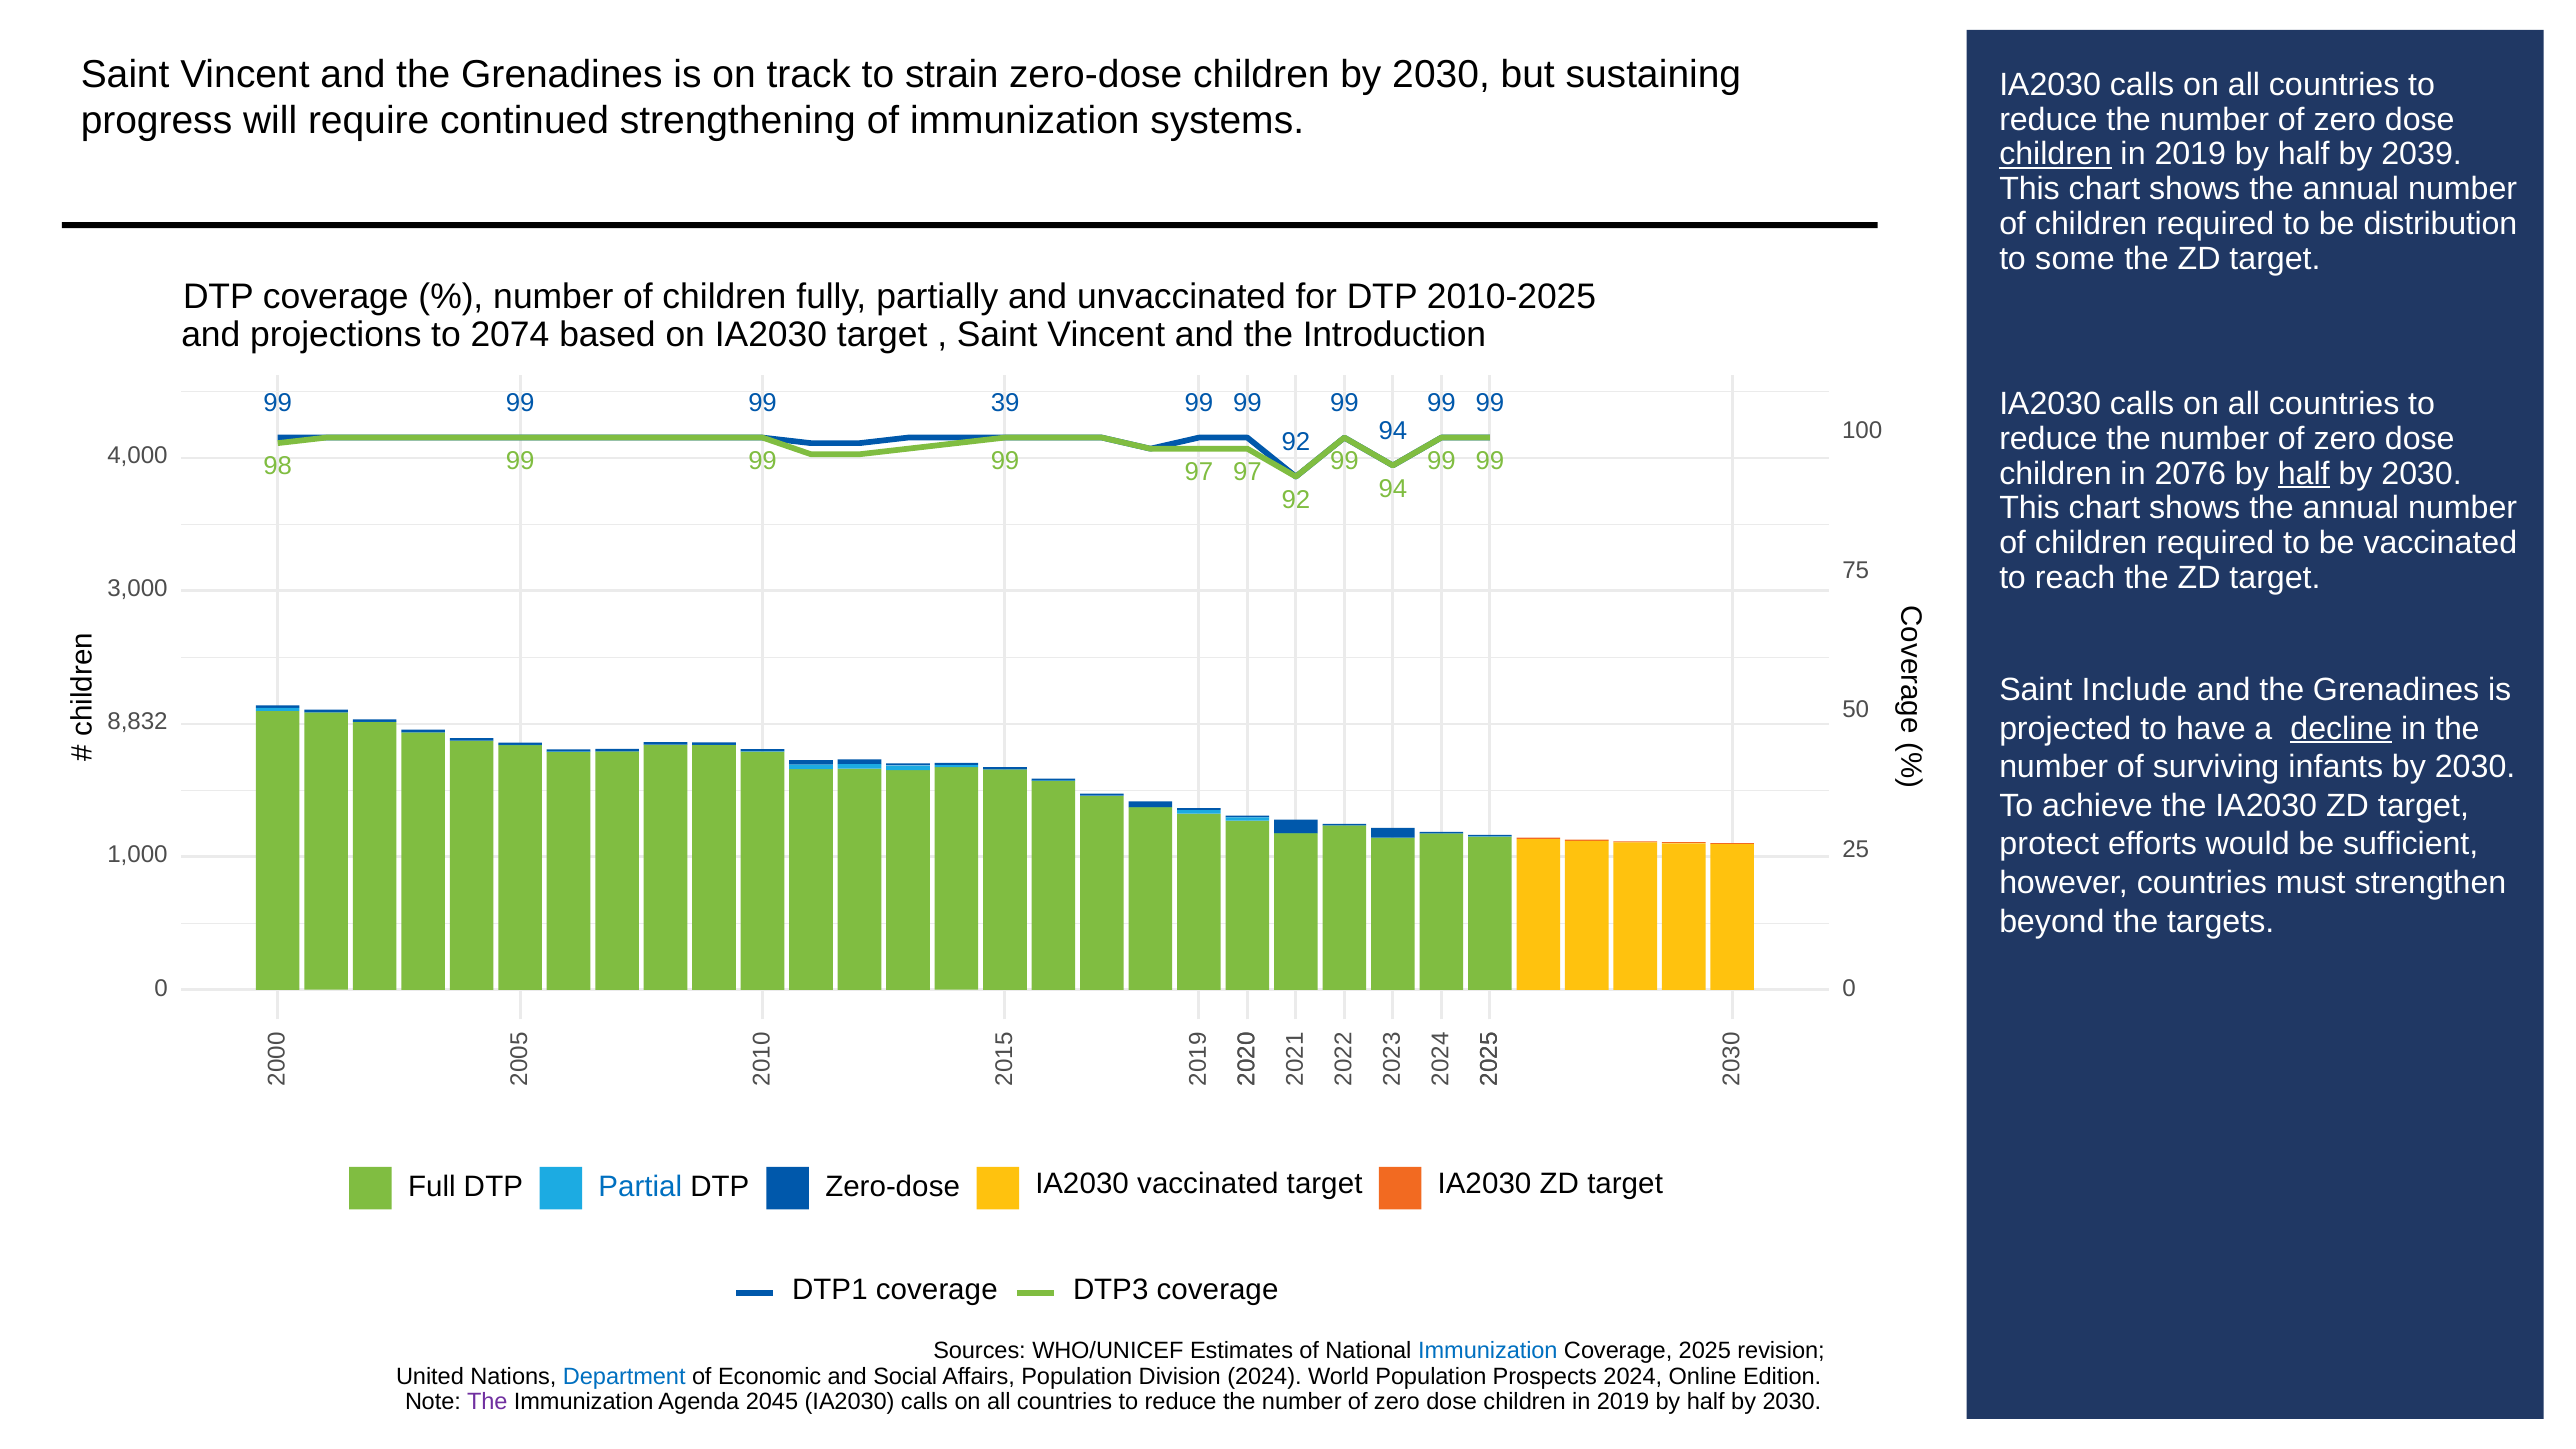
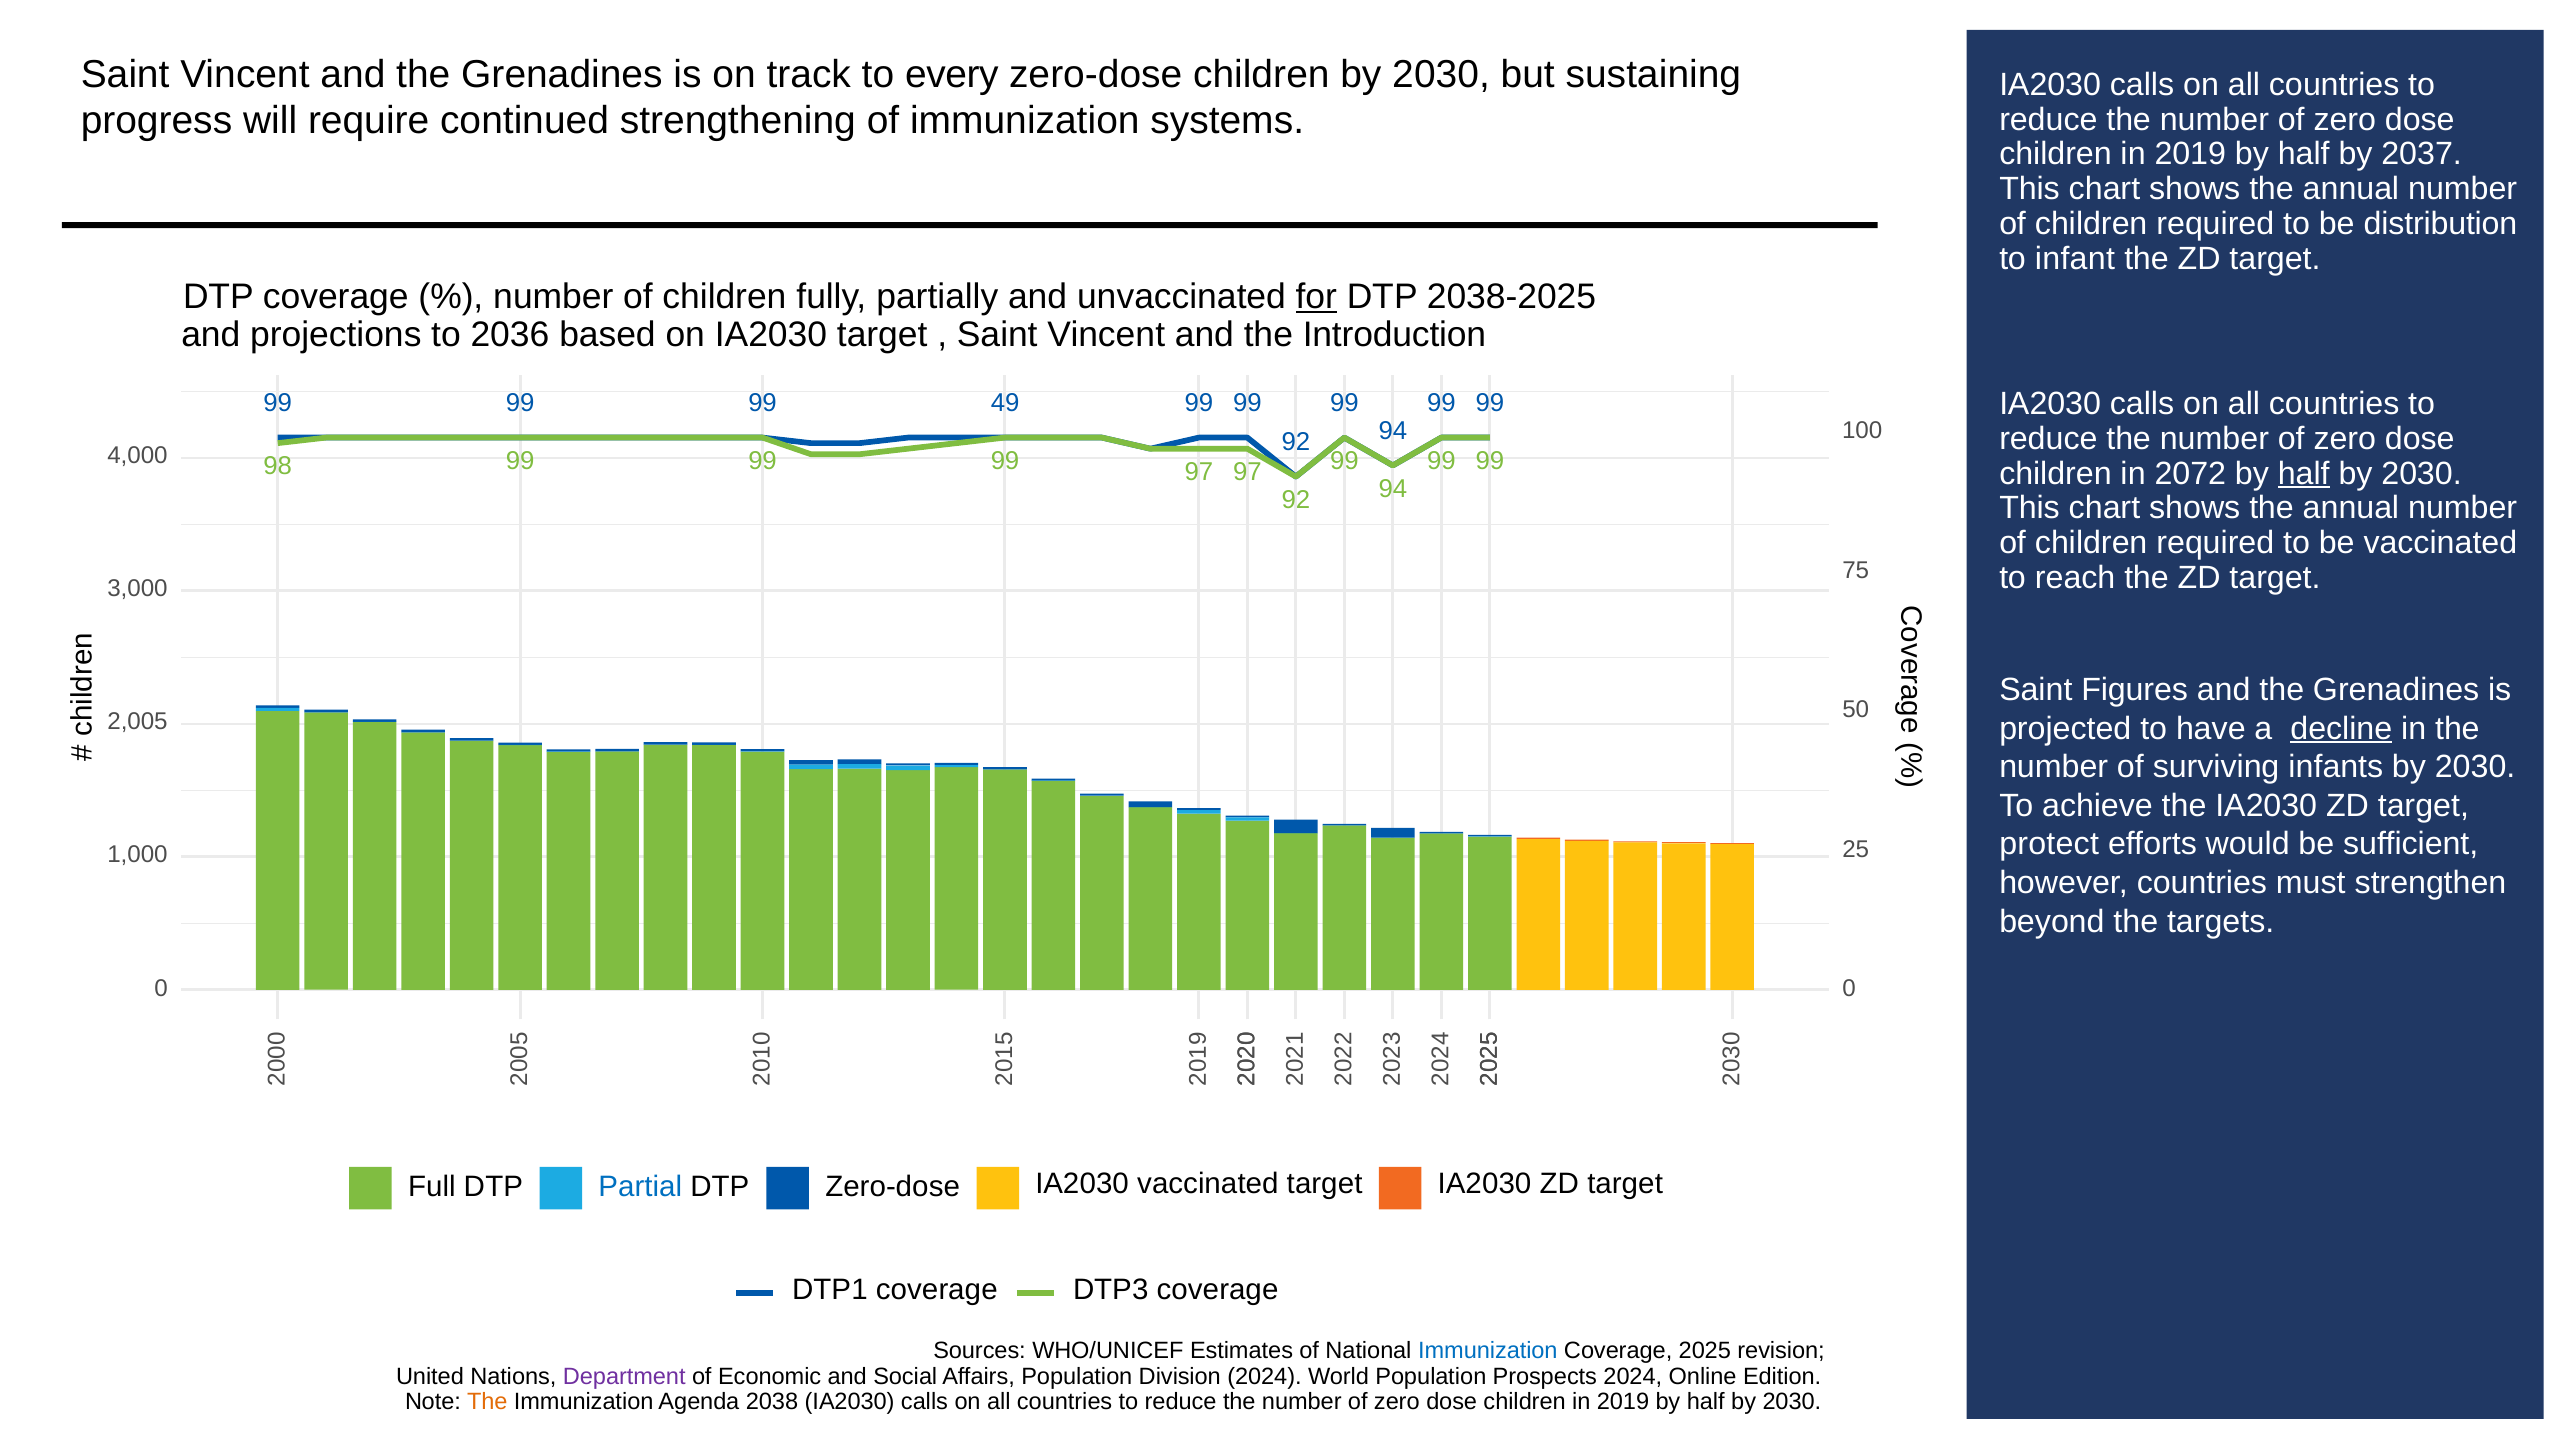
strain: strain -> every (952, 74)
children underline: present -> none (2056, 154)
2039: 2039 -> 2037 (2422, 154)
some: some -> infant (2075, 258)
for underline: none -> present (1316, 297)
2010-2025: 2010-2025 -> 2038-2025 (1511, 297)
2074: 2074 -> 2036 (510, 335)
39: 39 -> 49 (1005, 403)
2076: 2076 -> 2072 (2190, 474)
Include: Include -> Figures (2135, 690)
8,832: 8,832 -> 2,005 (138, 721)
Department colour: blue -> purple (624, 1376)
The colour: purple -> orange (487, 1402)
2045: 2045 -> 2038 (772, 1402)
